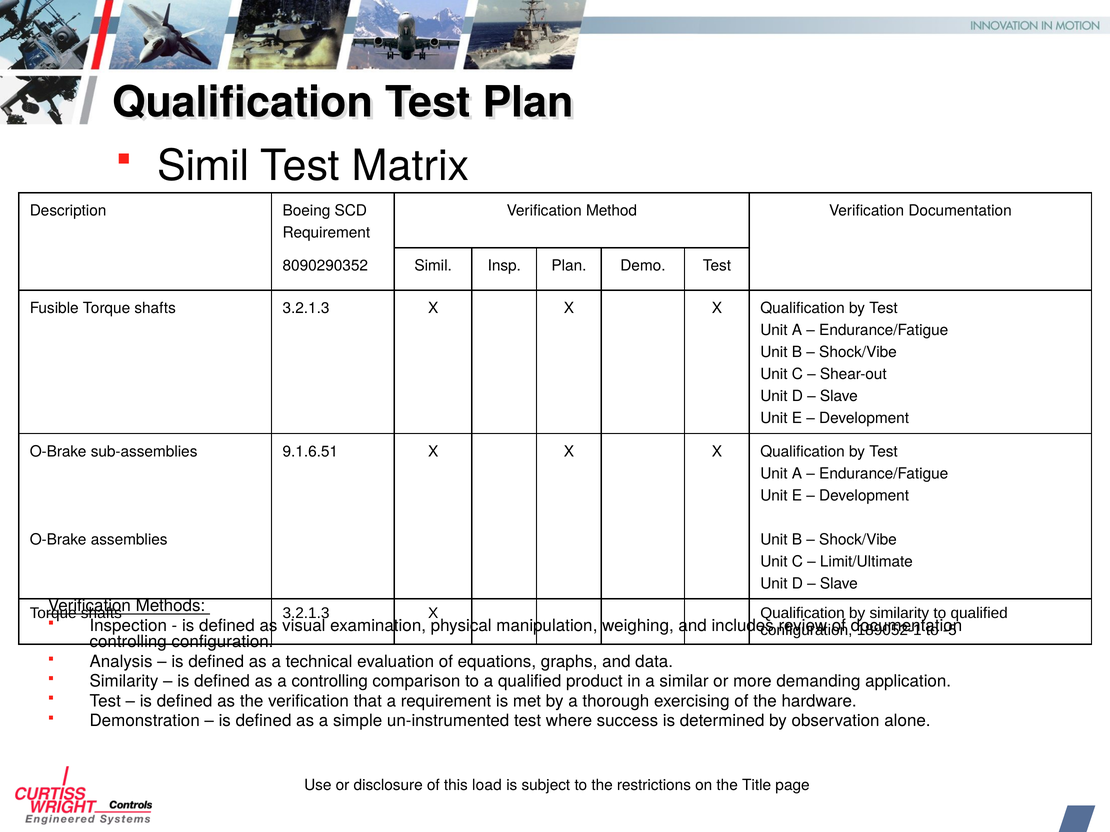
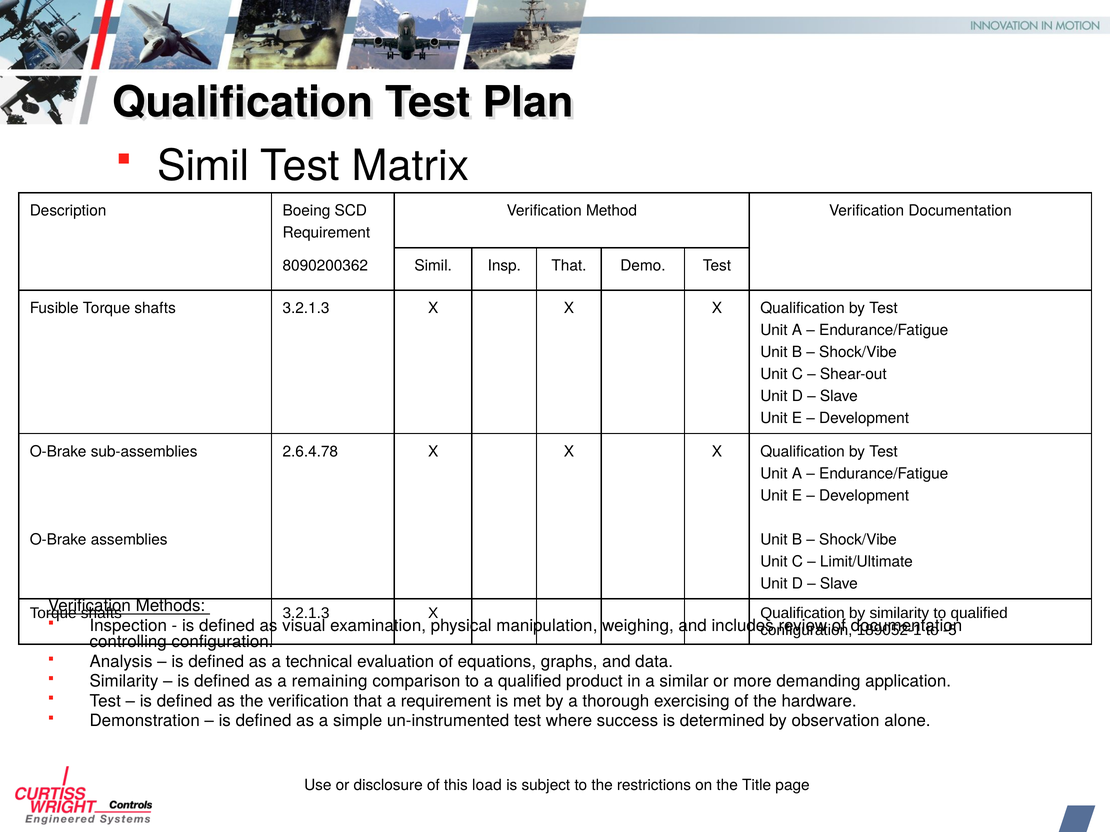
8090290352: 8090290352 -> 8090200362 (325, 266)
Insp Plan: Plan -> That (569, 266)
9.1.6.51: 9.1.6.51 -> 2.6.4.78 (310, 452)
a controlling: controlling -> remaining (330, 682)
